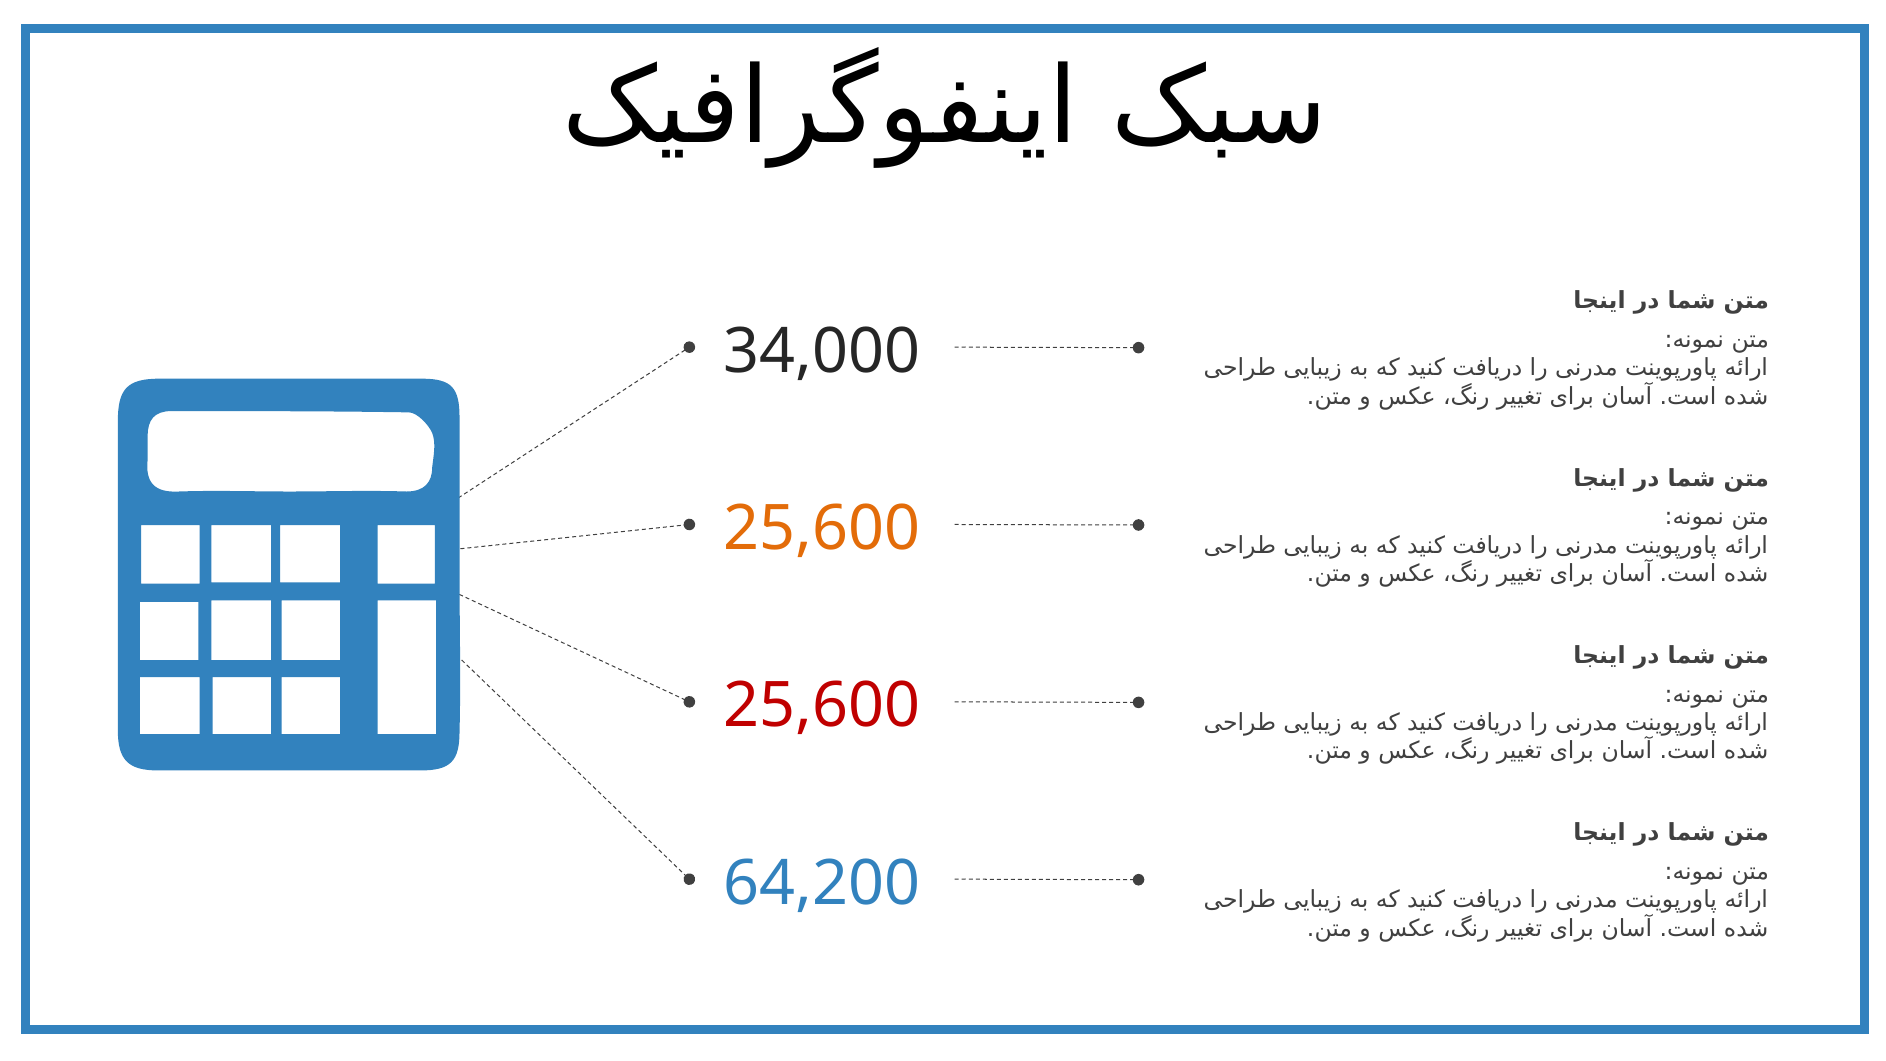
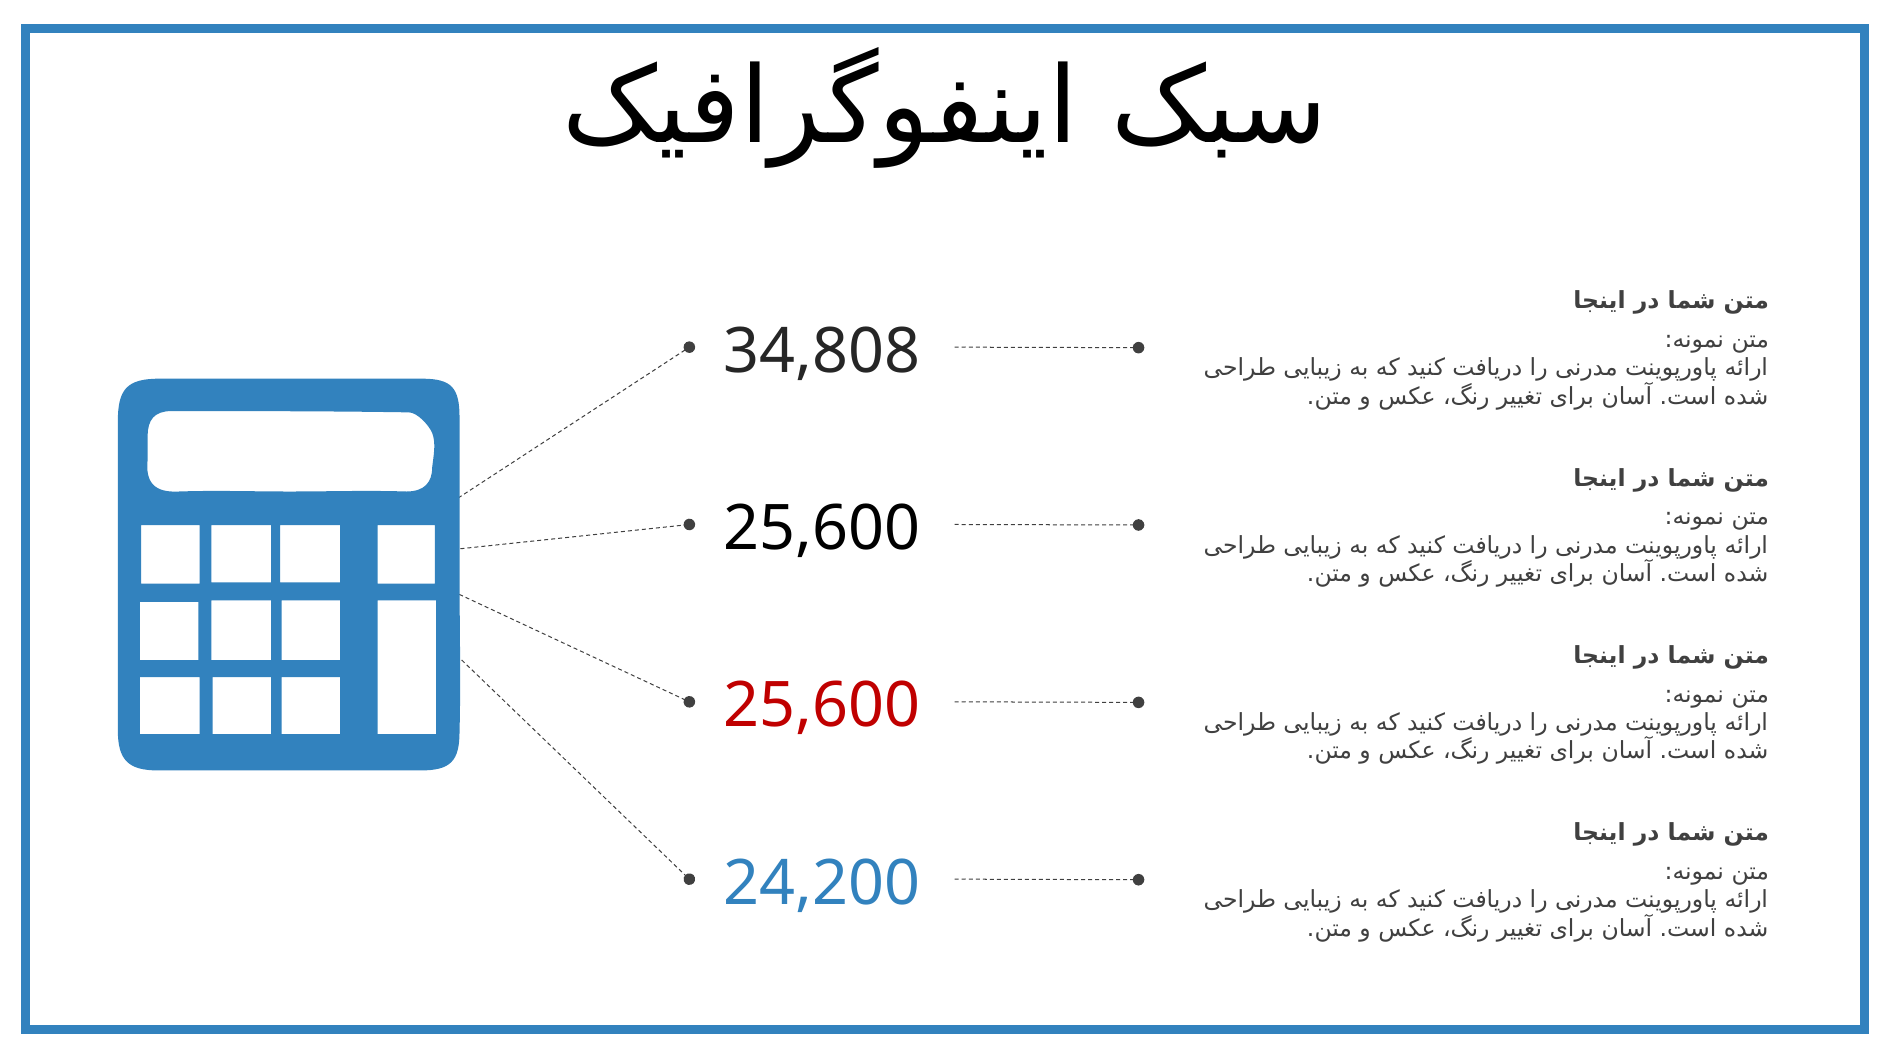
34,000: 34,000 -> 34,808 (822, 352)
25,600 colour: orange -> black (822, 529)
64,200: 64,200 -> 24,200 (822, 883)
